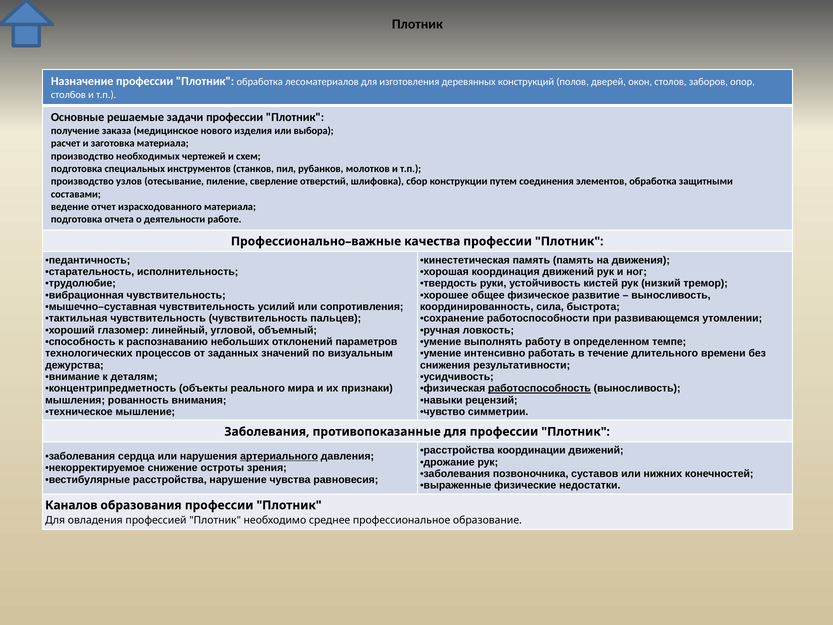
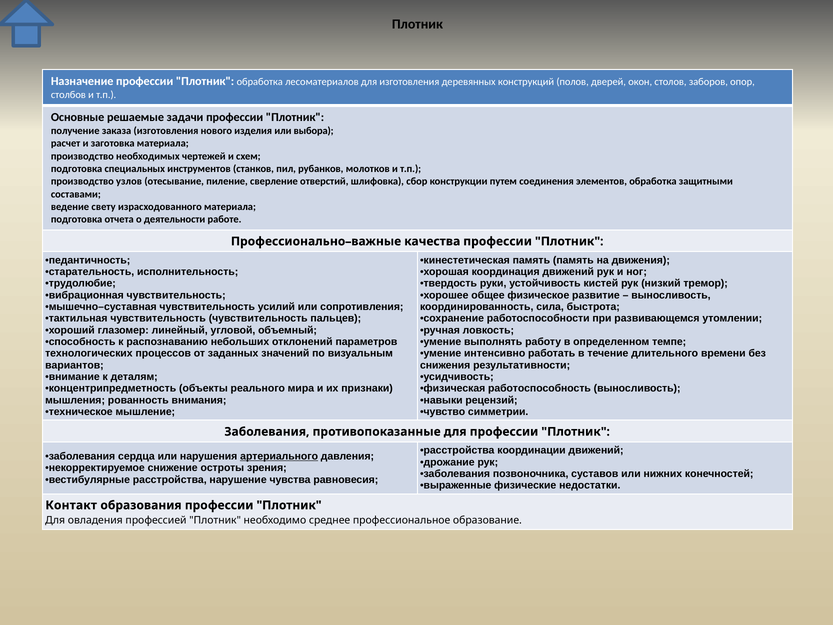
заказа медицинское: медицинское -> изготовления (166, 131)
отчет: отчет -> свету (104, 207)
дежурства: дежурства -> вариантов (74, 365)
работоспособность underline: present -> none (539, 388)
Каналов: Каналов -> Контакт (71, 505)
